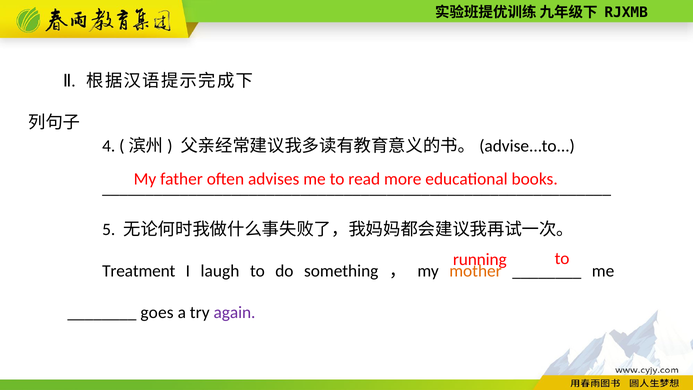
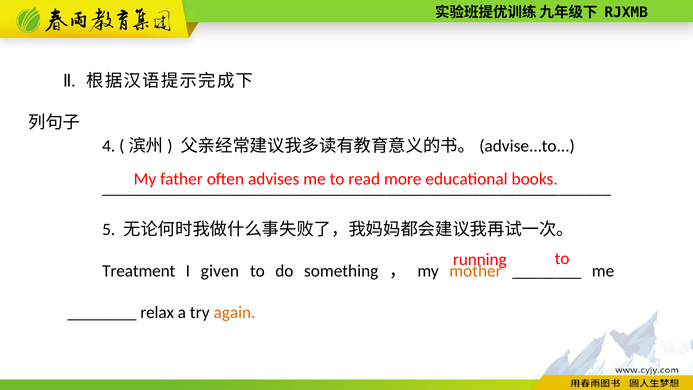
laugh: laugh -> given (220, 271)
goes: goes -> relax (157, 312)
again colour: purple -> orange (235, 312)
